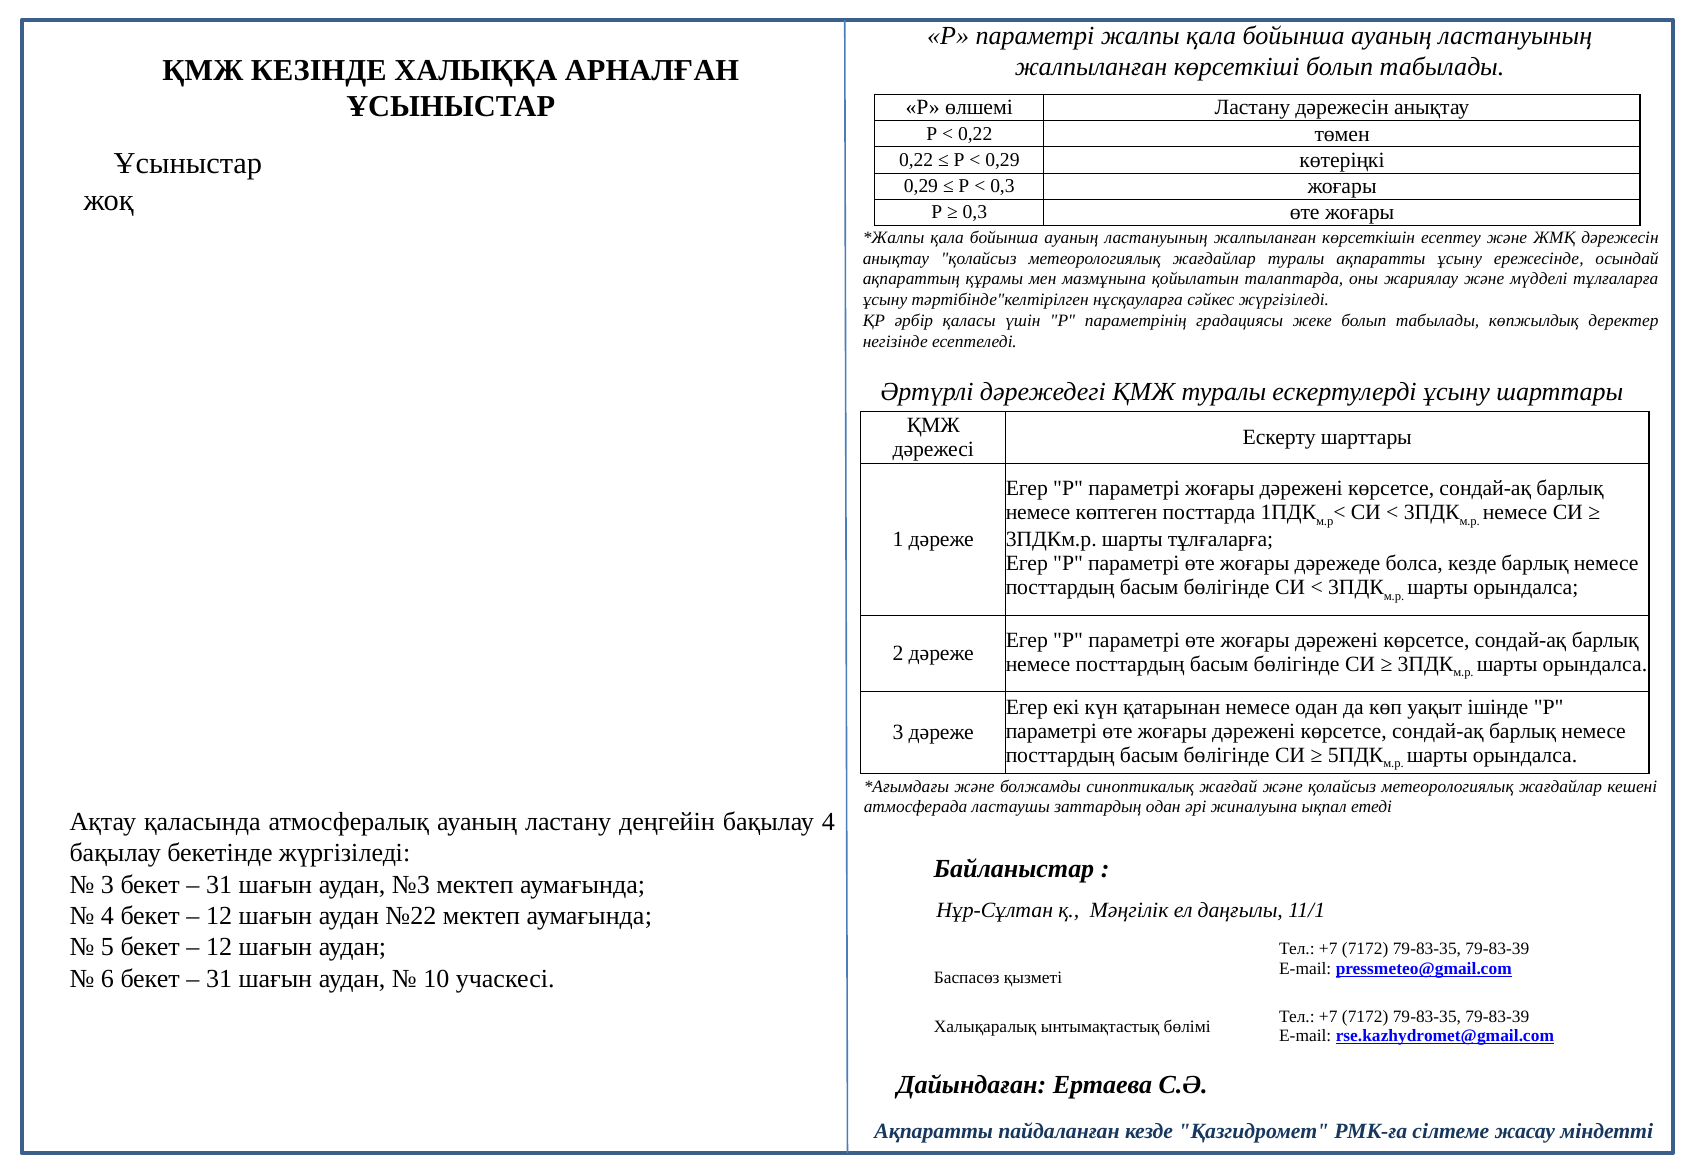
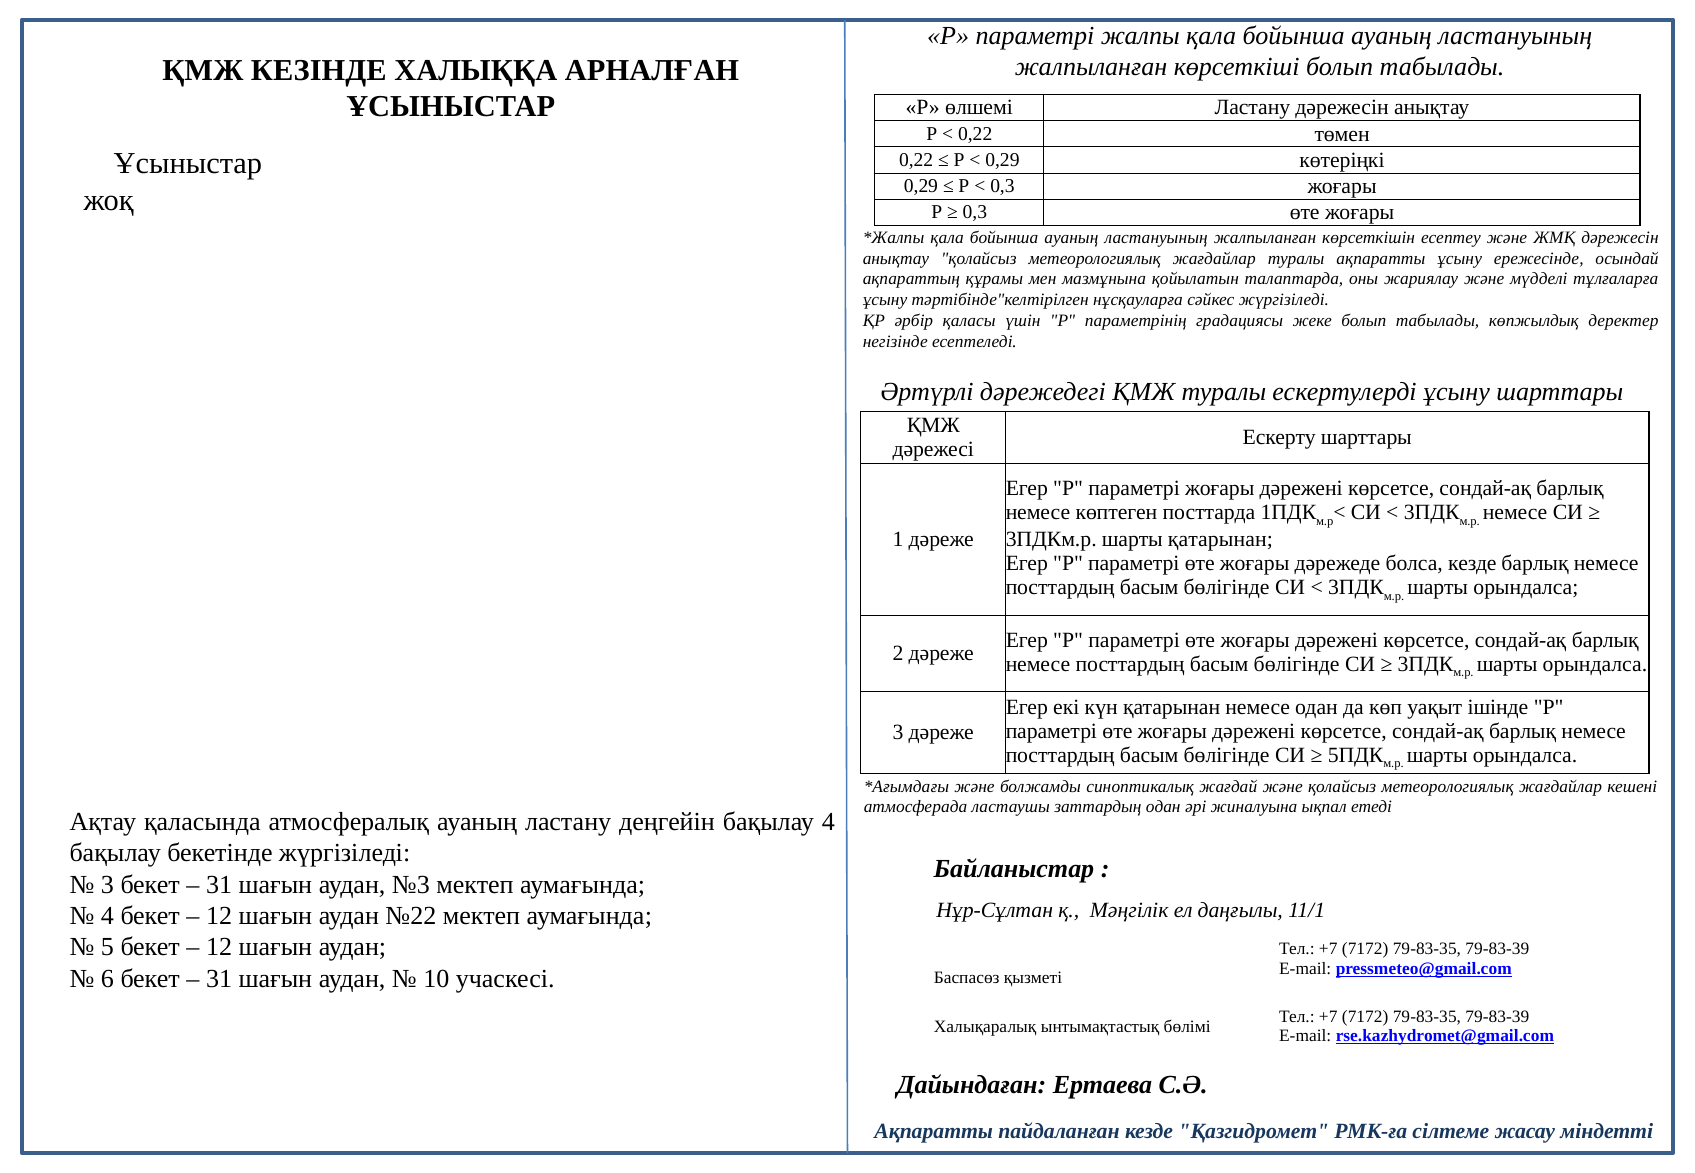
шарты тұлғаларға: тұлғаларға -> қатарынан (1220, 540)
